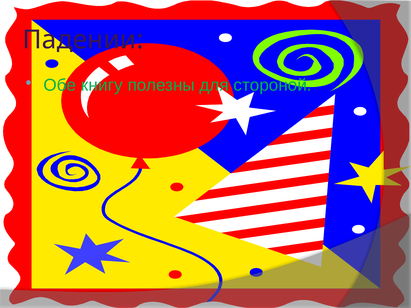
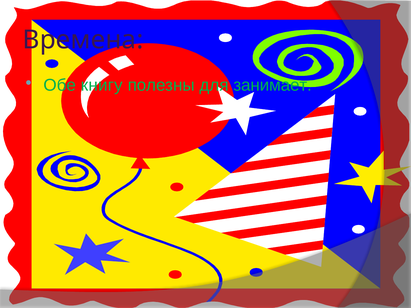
Падении: Падении -> Времена (83, 40)
стороной: стороной -> занимает (273, 85)
